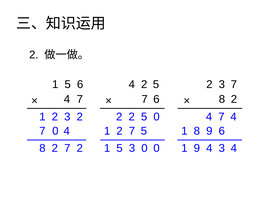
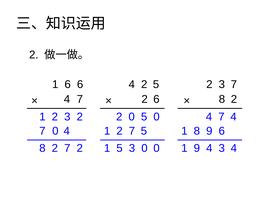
5: 5 -> 6 (68, 84)
7: 7 -> 2 (145, 99)
2: 2 -> 0 (132, 117)
